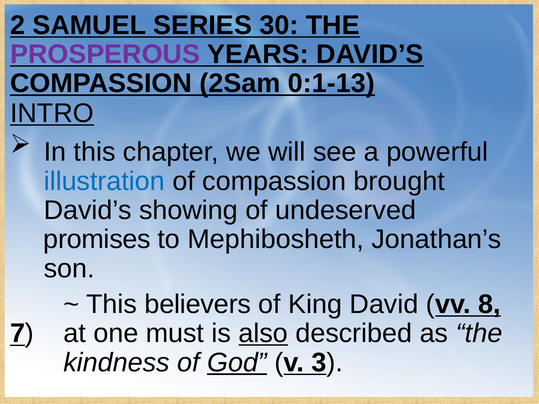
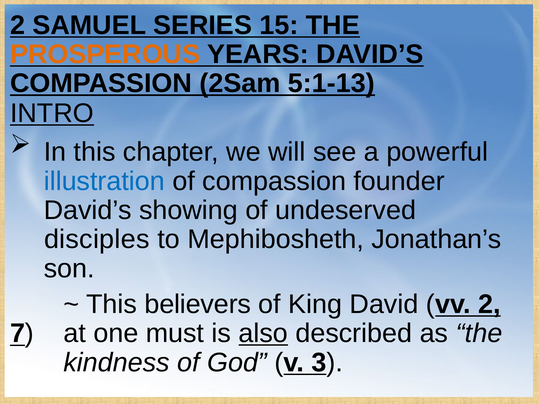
30: 30 -> 15 (279, 25)
PROSPEROUS colour: purple -> orange (105, 54)
0:1-13: 0:1-13 -> 5:1-13 (331, 83)
brought: brought -> founder (399, 181)
promises: promises -> disciples (97, 240)
vv 8: 8 -> 2 (489, 304)
God underline: present -> none (237, 363)
